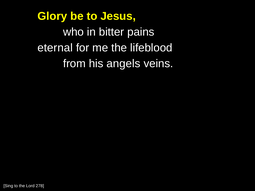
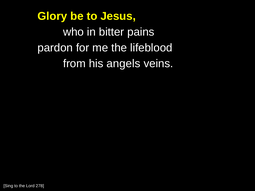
eternal: eternal -> pardon (55, 48)
